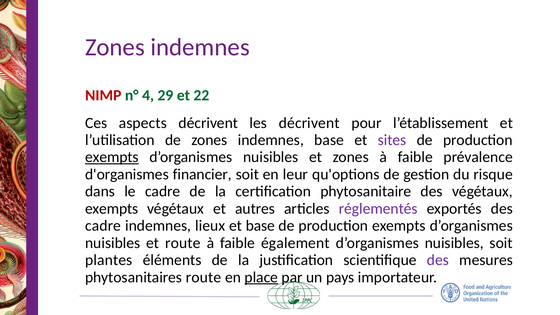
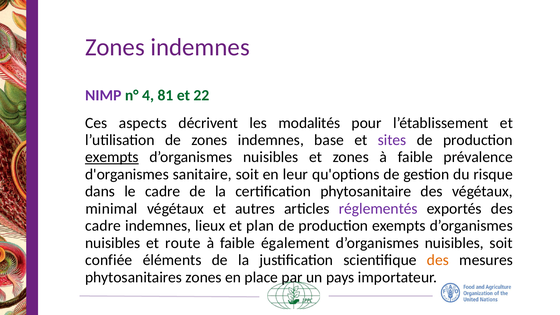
NIMP colour: red -> purple (103, 95)
29: 29 -> 81 (165, 95)
les décrivent: décrivent -> modalités (309, 123)
financier: financier -> sanitaire (202, 174)
exempts: exempts -> minimal (111, 209)
et base: base -> plan (260, 226)
plantes: plantes -> confiée (109, 260)
des colour: purple -> orange (438, 260)
phytosanitaires route: route -> zones (204, 277)
place underline: present -> none (261, 277)
